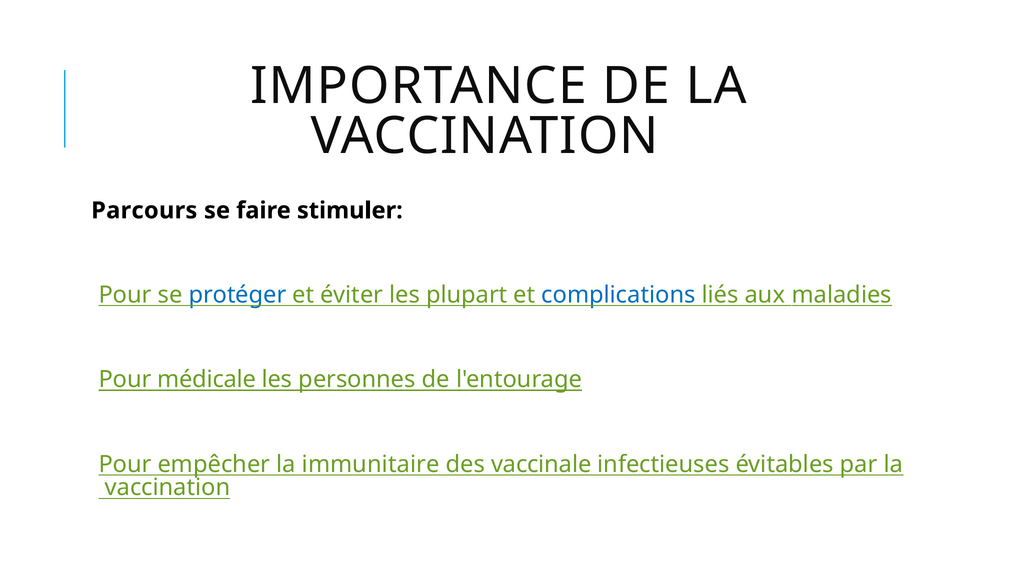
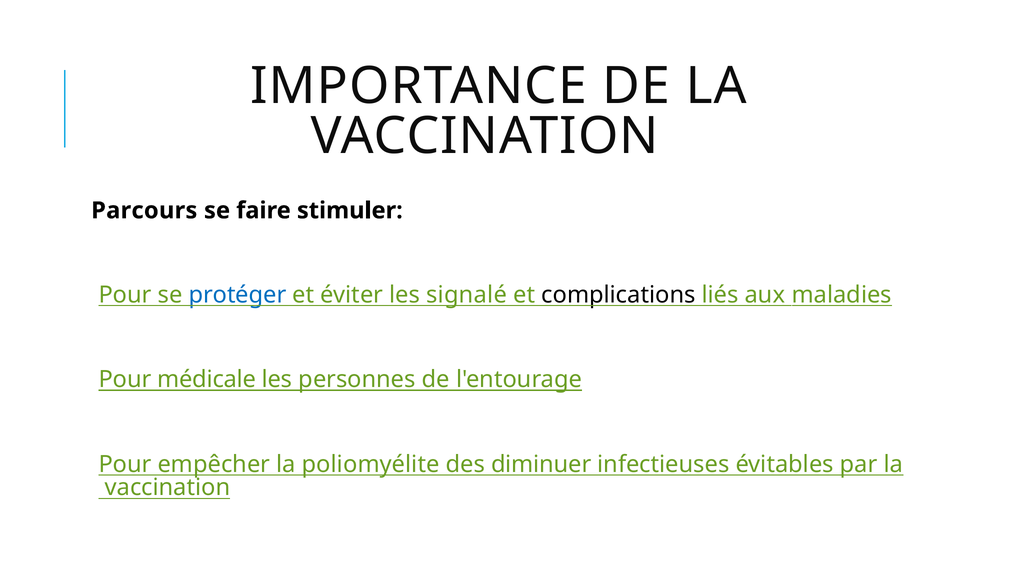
plupart: plupart -> signalé (467, 295)
complications colour: blue -> black (618, 295)
immunitaire: immunitaire -> poliomyélite (371, 465)
vaccinale: vaccinale -> diminuer (541, 465)
